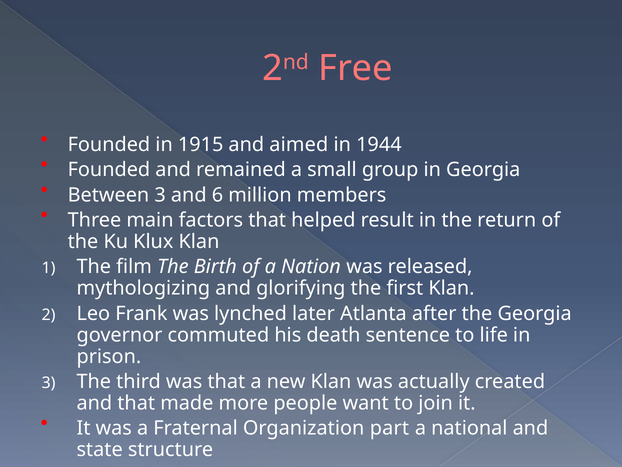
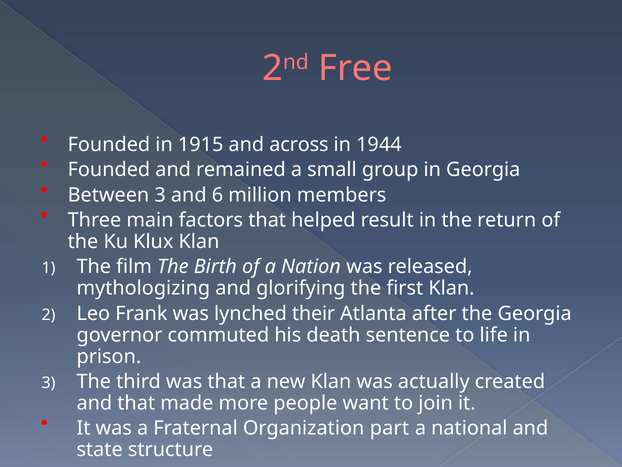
aimed: aimed -> across (299, 144)
later: later -> their (314, 313)
